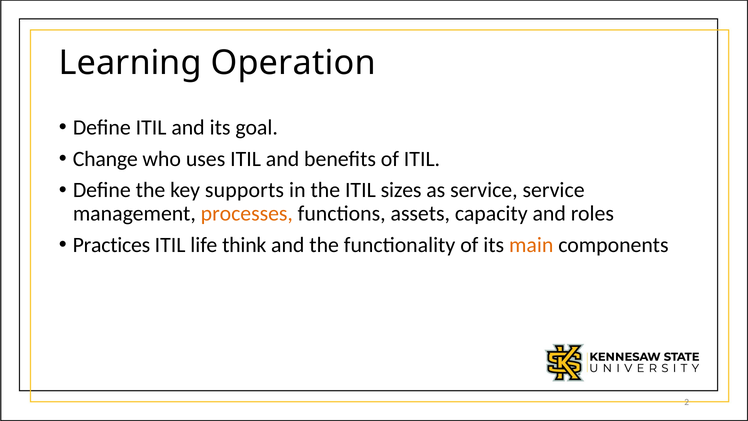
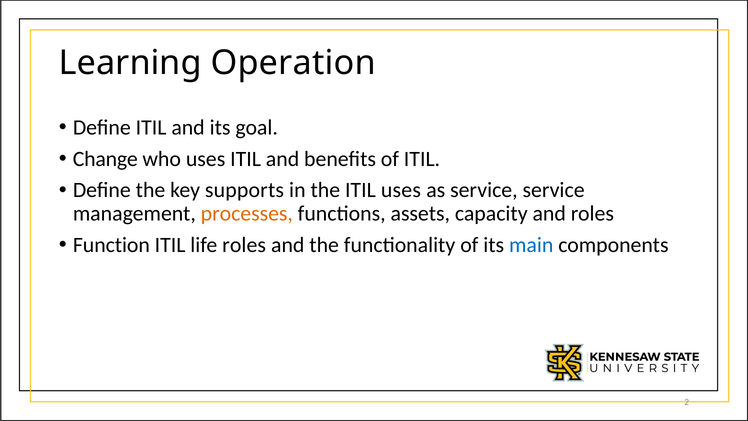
ITIL sizes: sizes -> uses (401, 190)
Practices: Practices -> Function (111, 245)
life think: think -> roles (244, 245)
main colour: orange -> blue (531, 245)
